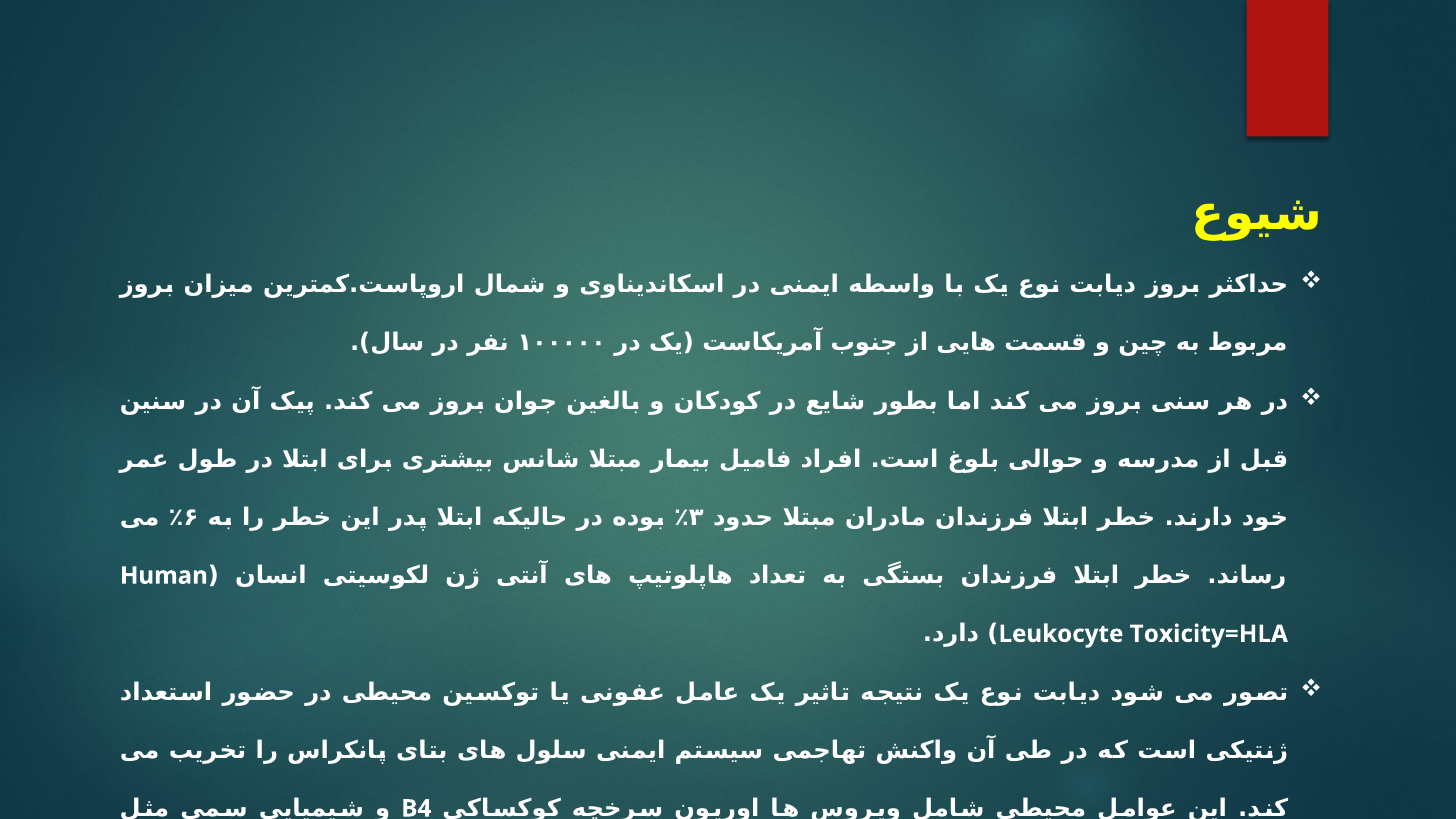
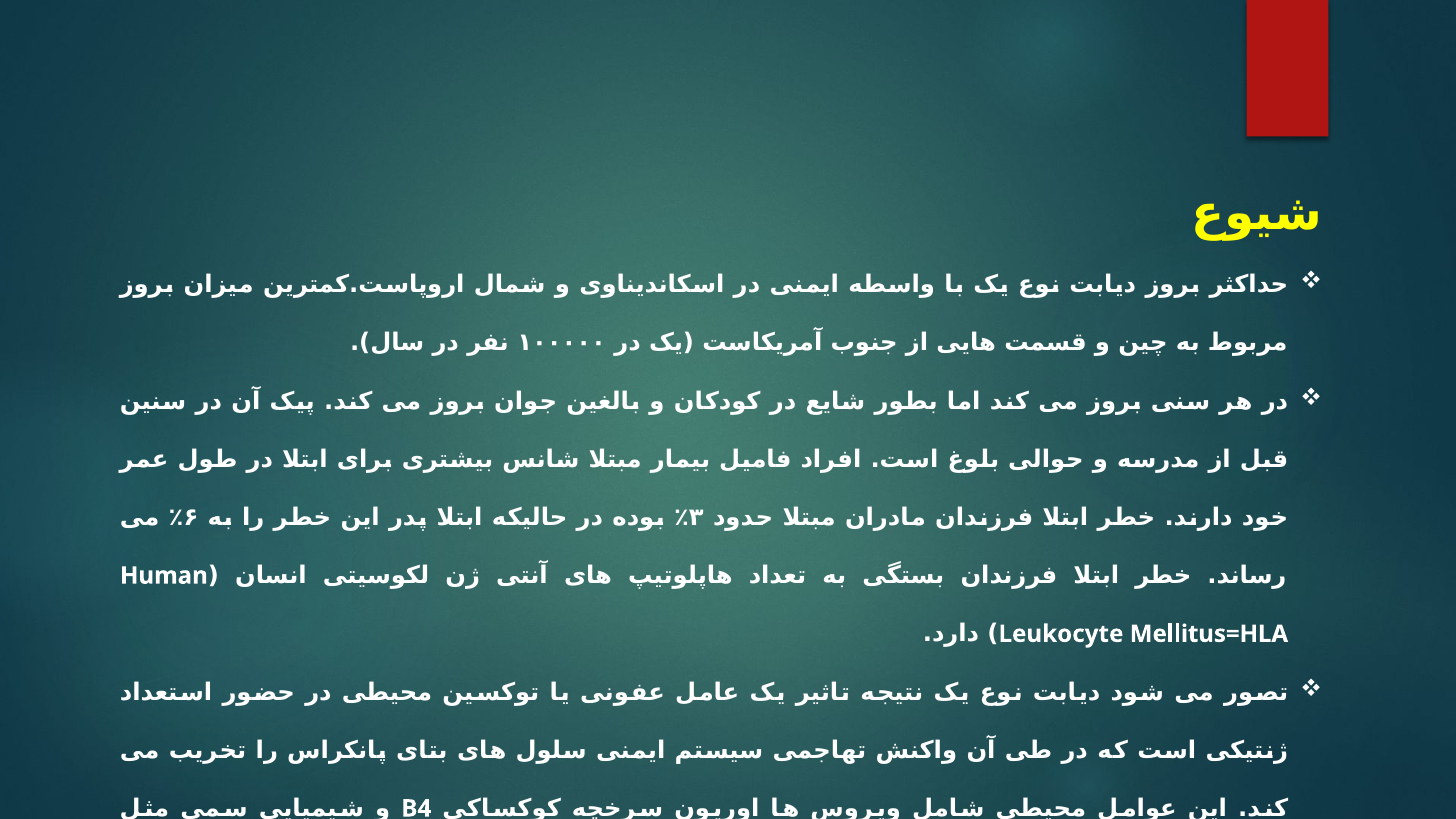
Toxicity=HLA: Toxicity=HLA -> Mellitus=HLA (1209, 634)
